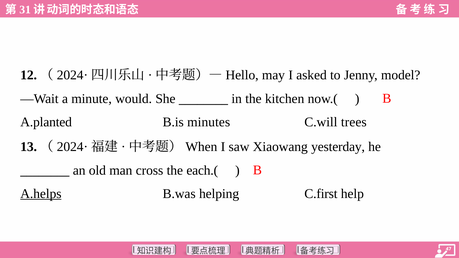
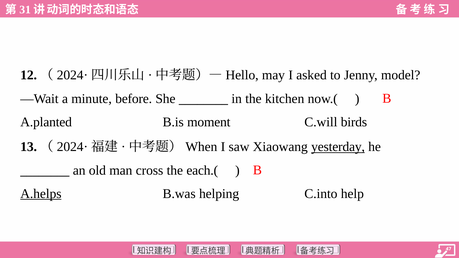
would: would -> before (134, 99)
minutes: minutes -> moment (209, 122)
trees: trees -> birds (354, 122)
yesterday underline: none -> present (338, 147)
C.first: C.first -> C.into (321, 194)
